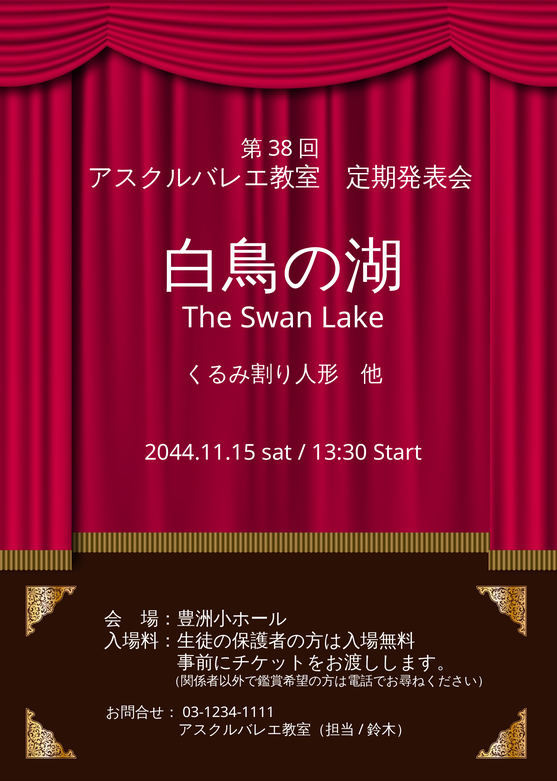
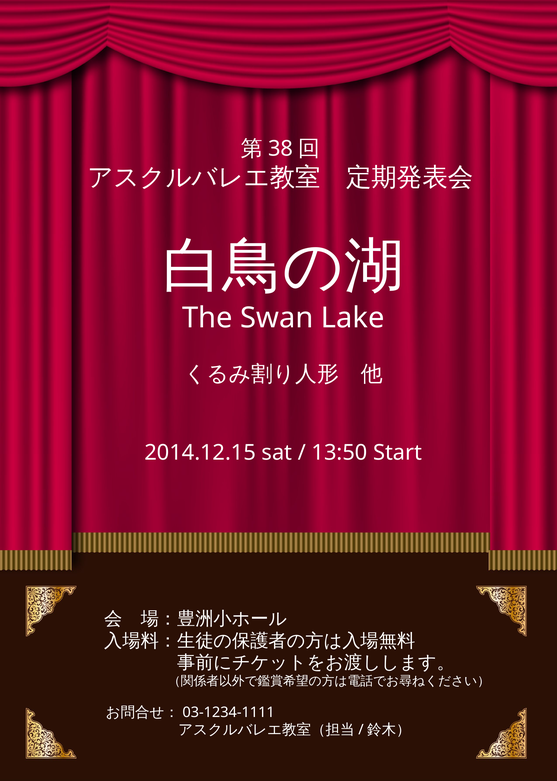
2044.11.15: 2044.11.15 -> 2014.12.15 (200, 453)
13:30: 13:30 -> 13:50 (340, 453)
